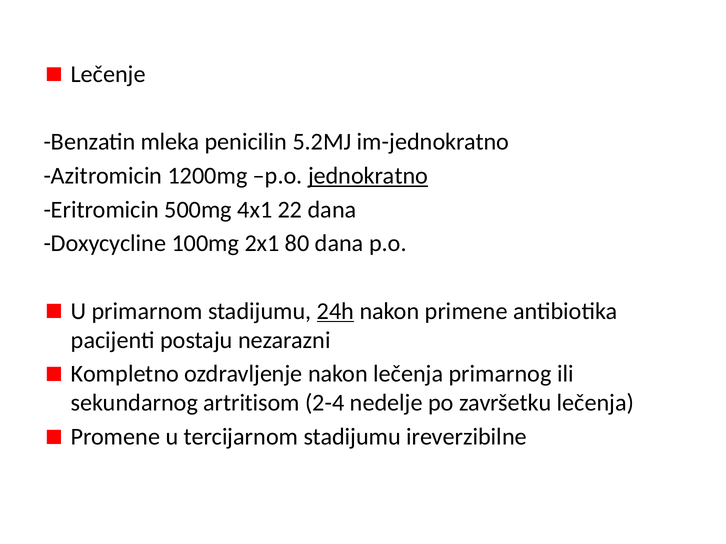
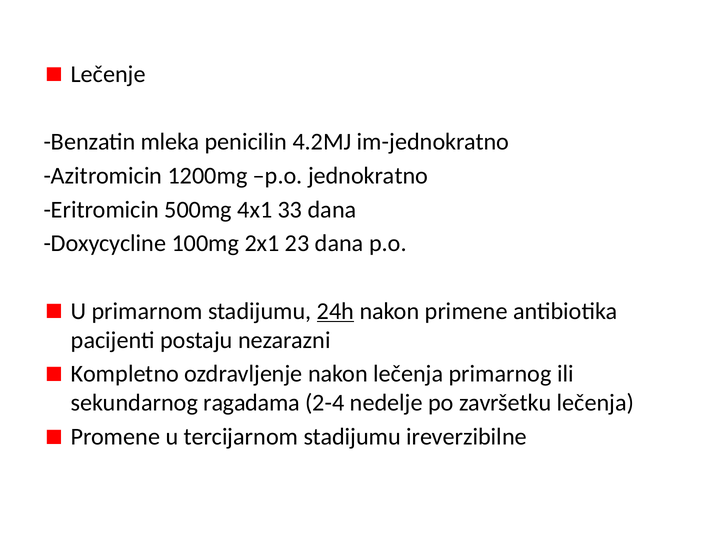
5.2MJ: 5.2MJ -> 4.2MJ (322, 142)
jednokratno underline: present -> none (368, 176)
22: 22 -> 33 (290, 210)
80: 80 -> 23 (297, 244)
artritisom: artritisom -> ragadama (252, 403)
